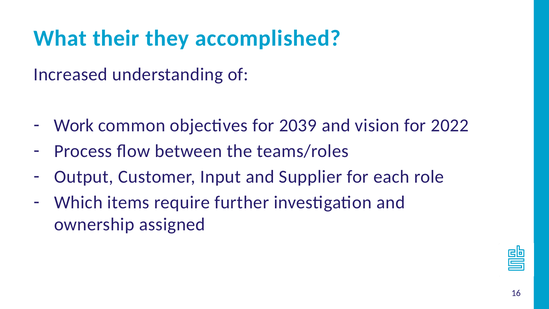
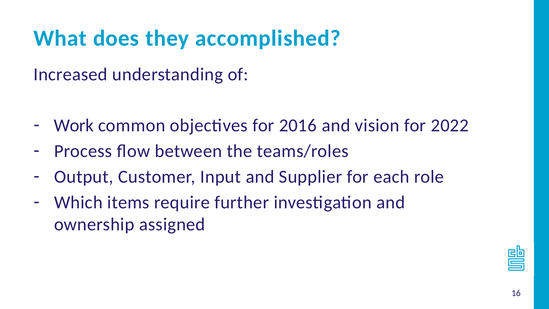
their: their -> does (116, 38)
2039: 2039 -> 2016 (298, 125)
